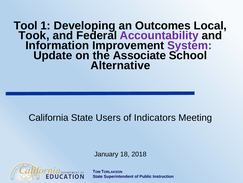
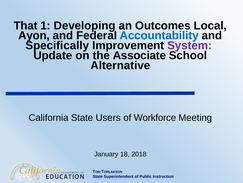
Tool: Tool -> That (26, 26)
Took: Took -> Ayon (34, 35)
Accountability colour: purple -> blue (159, 35)
Information: Information -> Specifically (57, 45)
Indicators: Indicators -> Workforce (155, 117)
